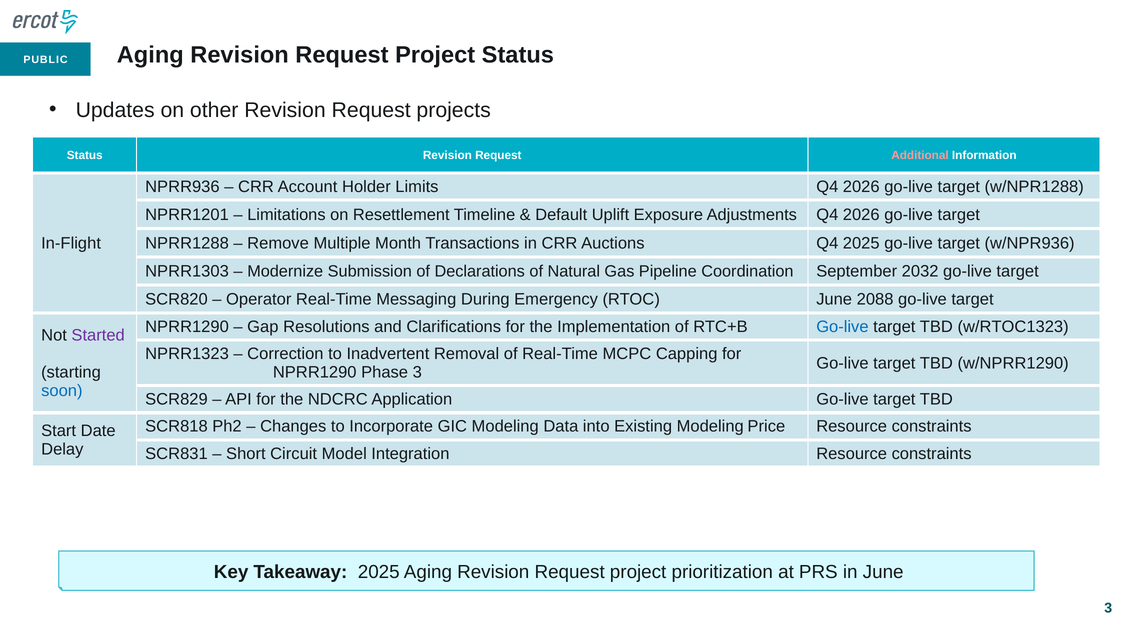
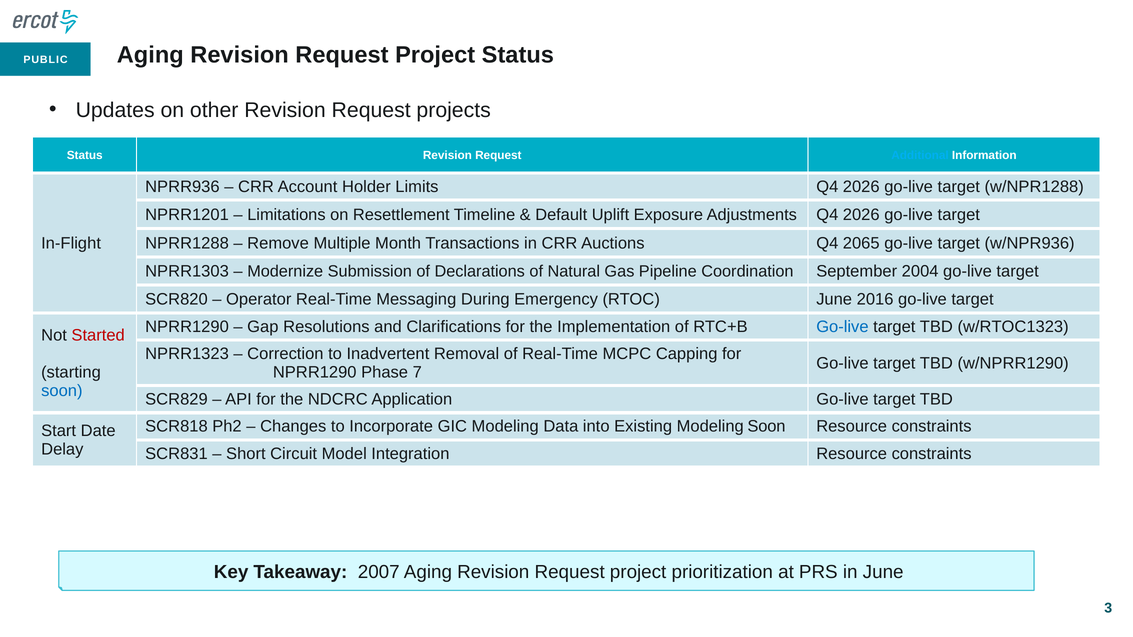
Additional colour: pink -> light blue (920, 155)
Q4 2025: 2025 -> 2065 (861, 243)
2032: 2032 -> 2004 (920, 271)
2088: 2088 -> 2016 (875, 299)
Started colour: purple -> red (98, 335)
Phase 3: 3 -> 7 (417, 373)
Modeling Price: Price -> Soon (766, 427)
Takeaway 2025: 2025 -> 2007 (379, 572)
